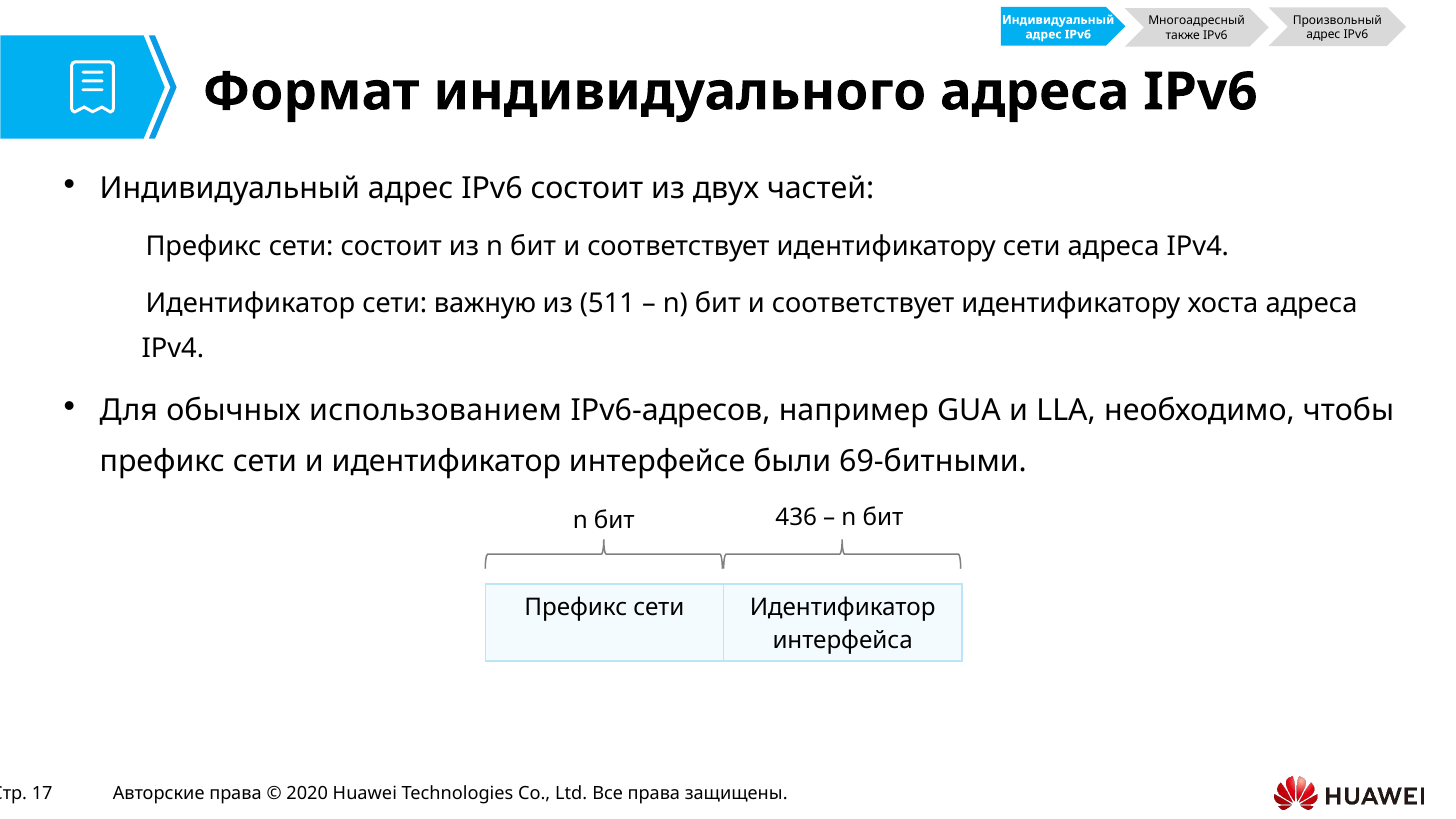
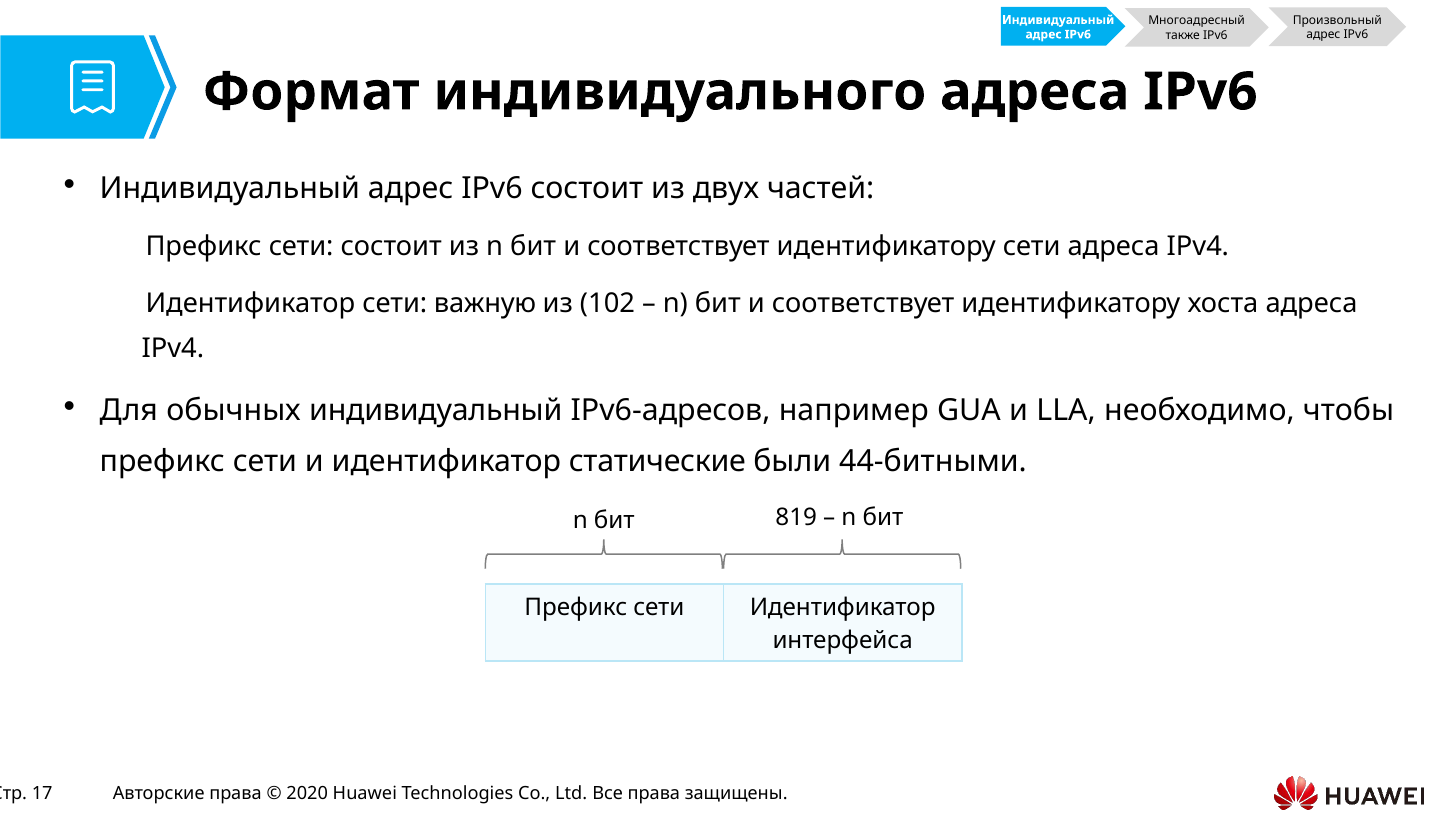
511: 511 -> 102 (607, 303)
обычных использованием: использованием -> индивидуальный (436, 410)
интерфейсе: интерфейсе -> статические (657, 461)
69-битными: 69-битными -> 44-битными (933, 461)
436: 436 -> 819 (796, 518)
